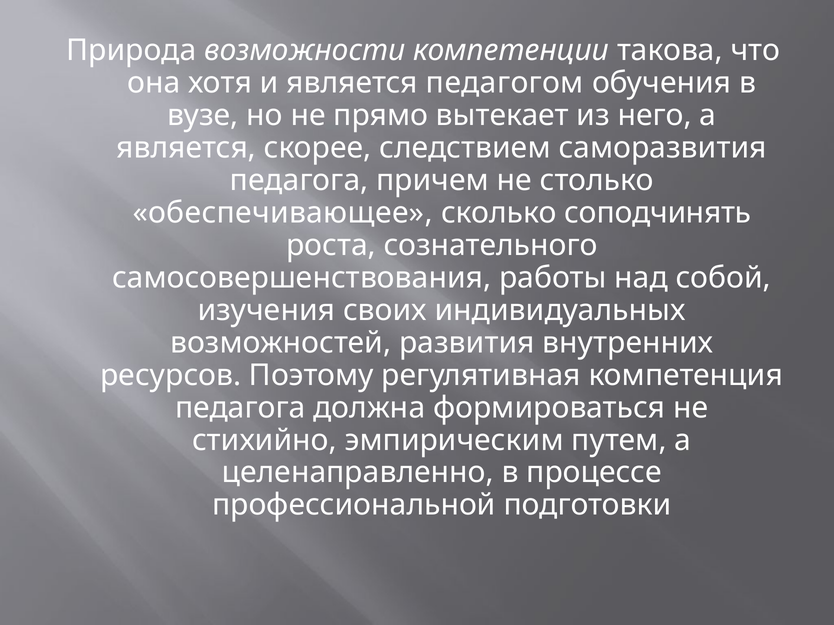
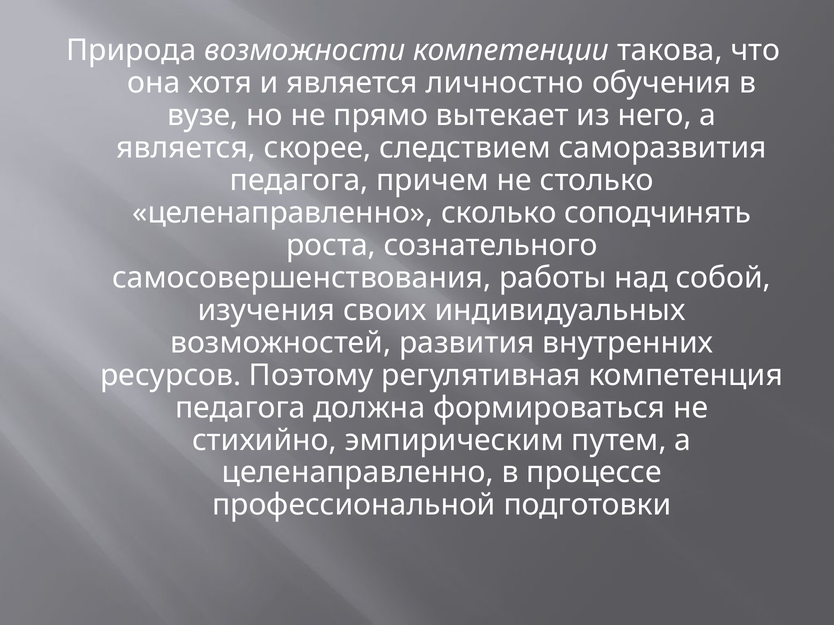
педагогом: педагогом -> личностно (505, 83)
обеспечивающее: обеспечивающее -> целенаправленно (283, 213)
